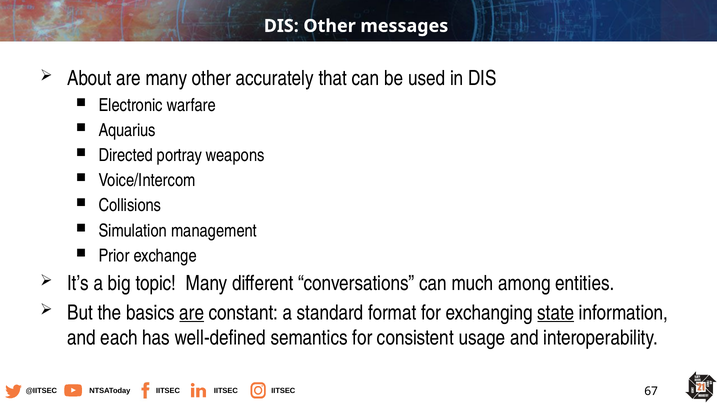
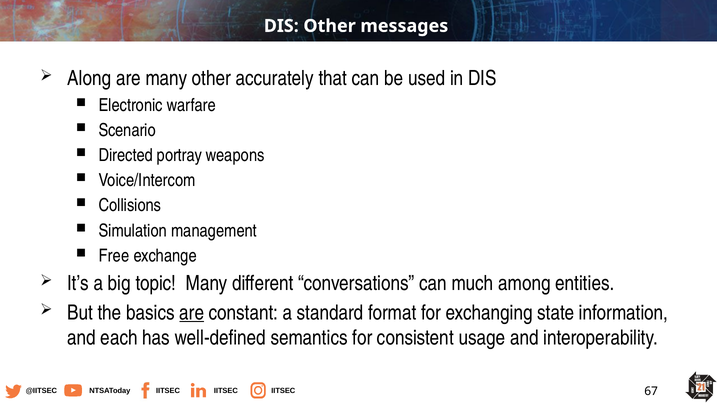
About: About -> Along (89, 79)
Aquarius: Aquarius -> Scenario (127, 130)
Prior: Prior -> Free (114, 256)
state underline: present -> none (556, 313)
